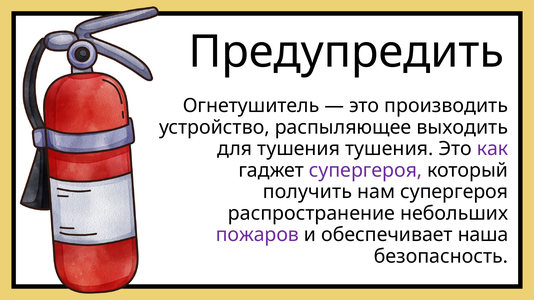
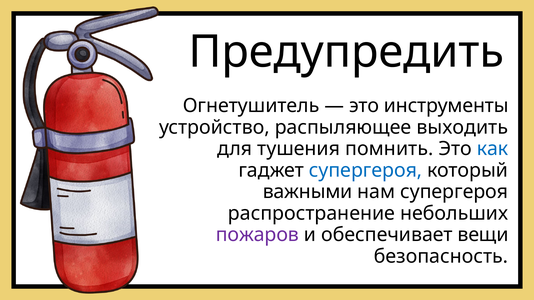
производить: производить -> инструменты (446, 106)
тушения тушения: тушения -> помнить (389, 149)
как colour: purple -> blue (493, 149)
супергероя colour: purple -> blue (366, 170)
получить: получить -> важными (308, 192)
наша: наша -> вещи (483, 235)
